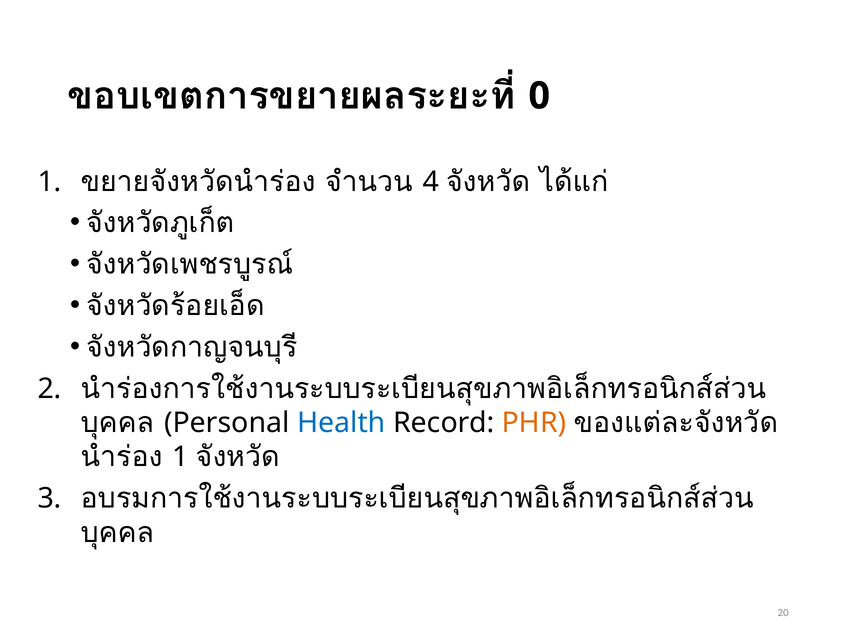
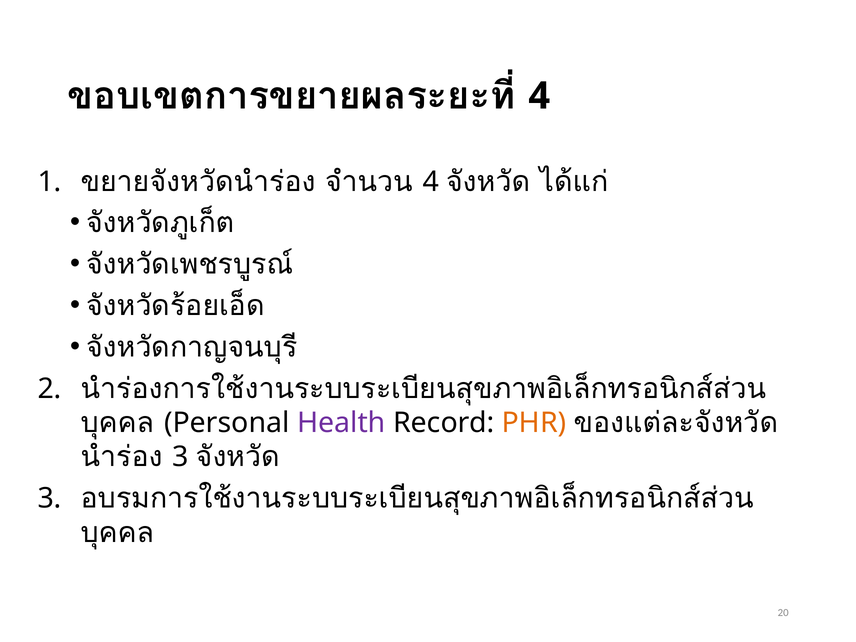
0: 0 -> 4 (539, 96)
Health colour: blue -> purple (341, 423)
1: 1 -> 3 (180, 457)
